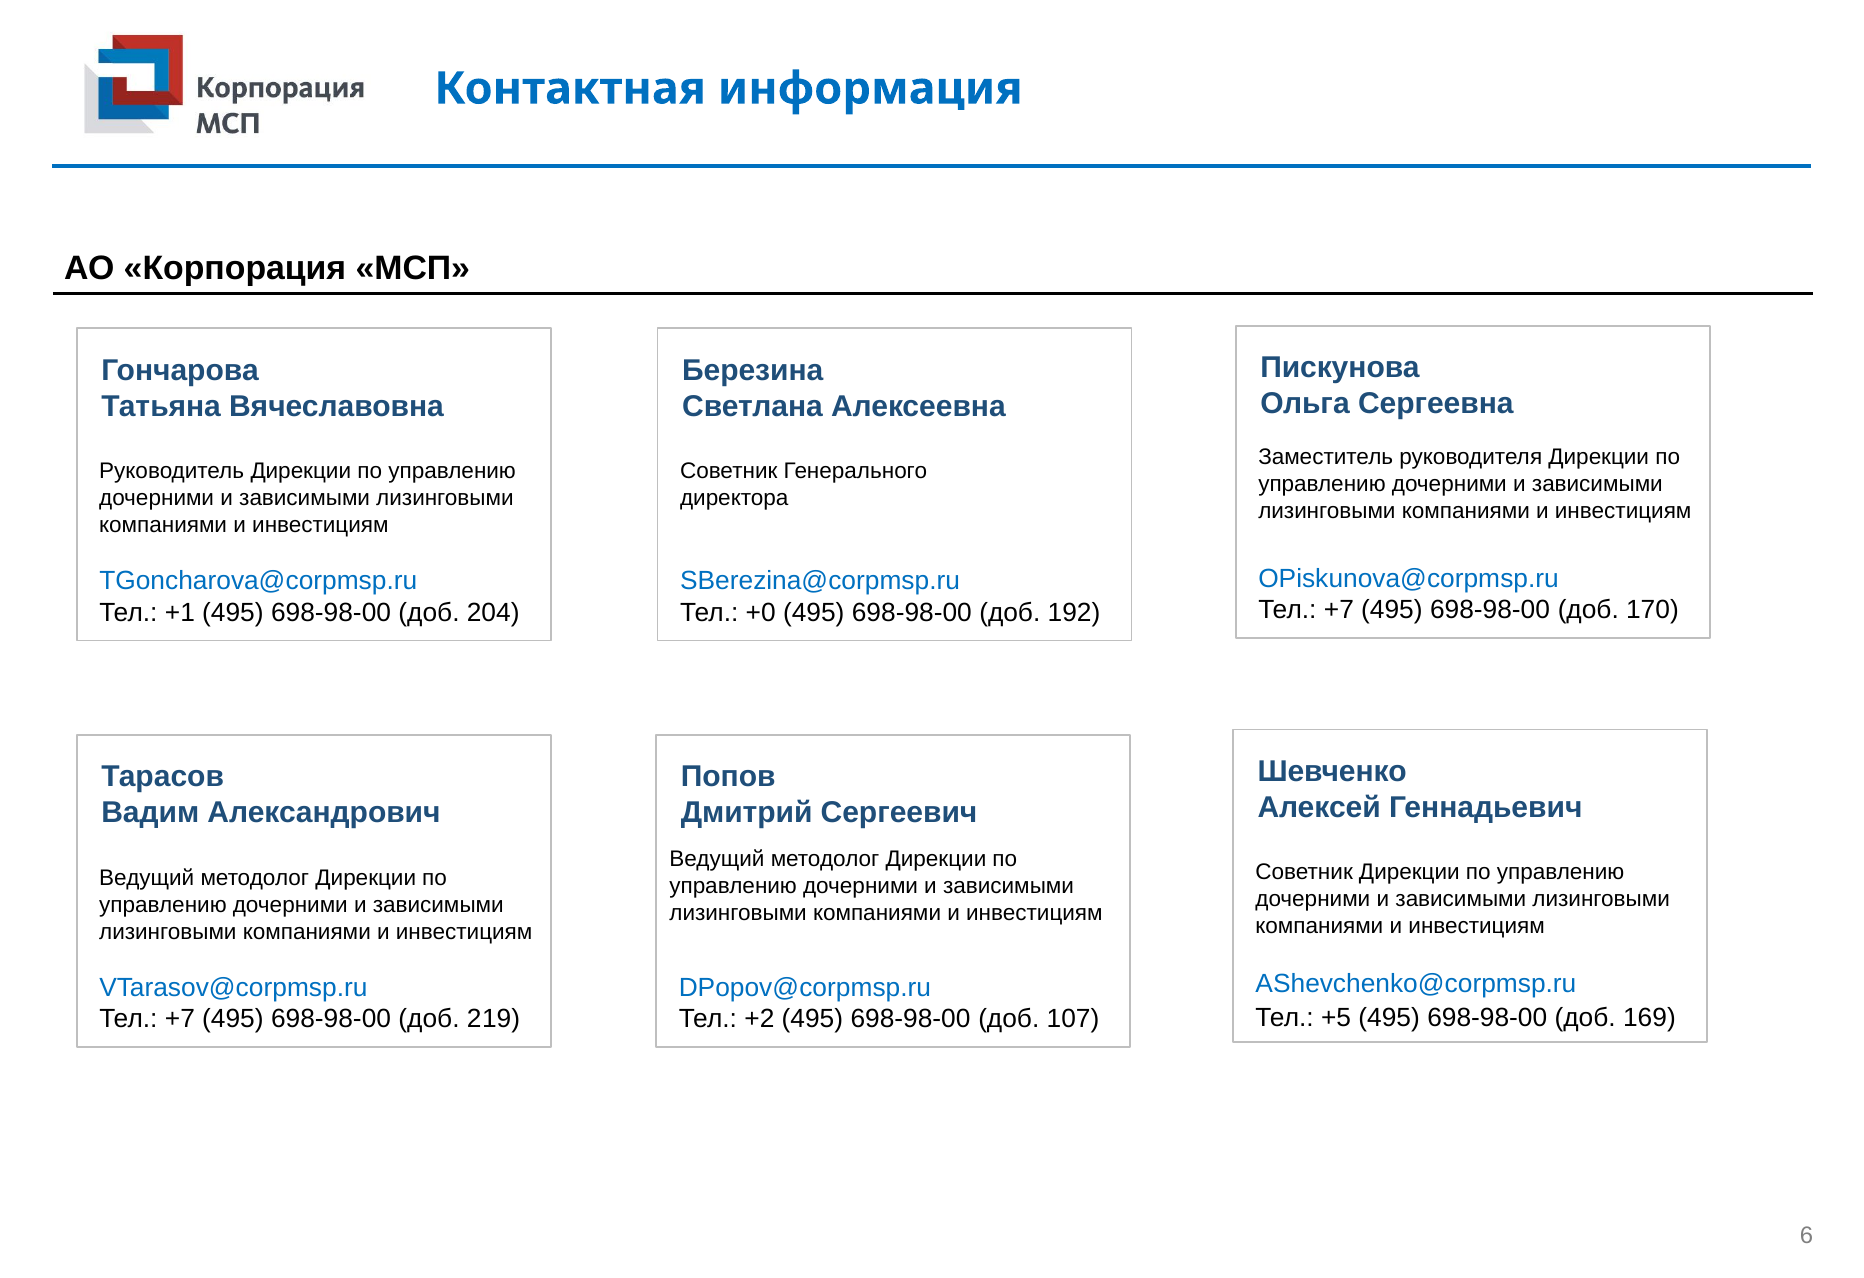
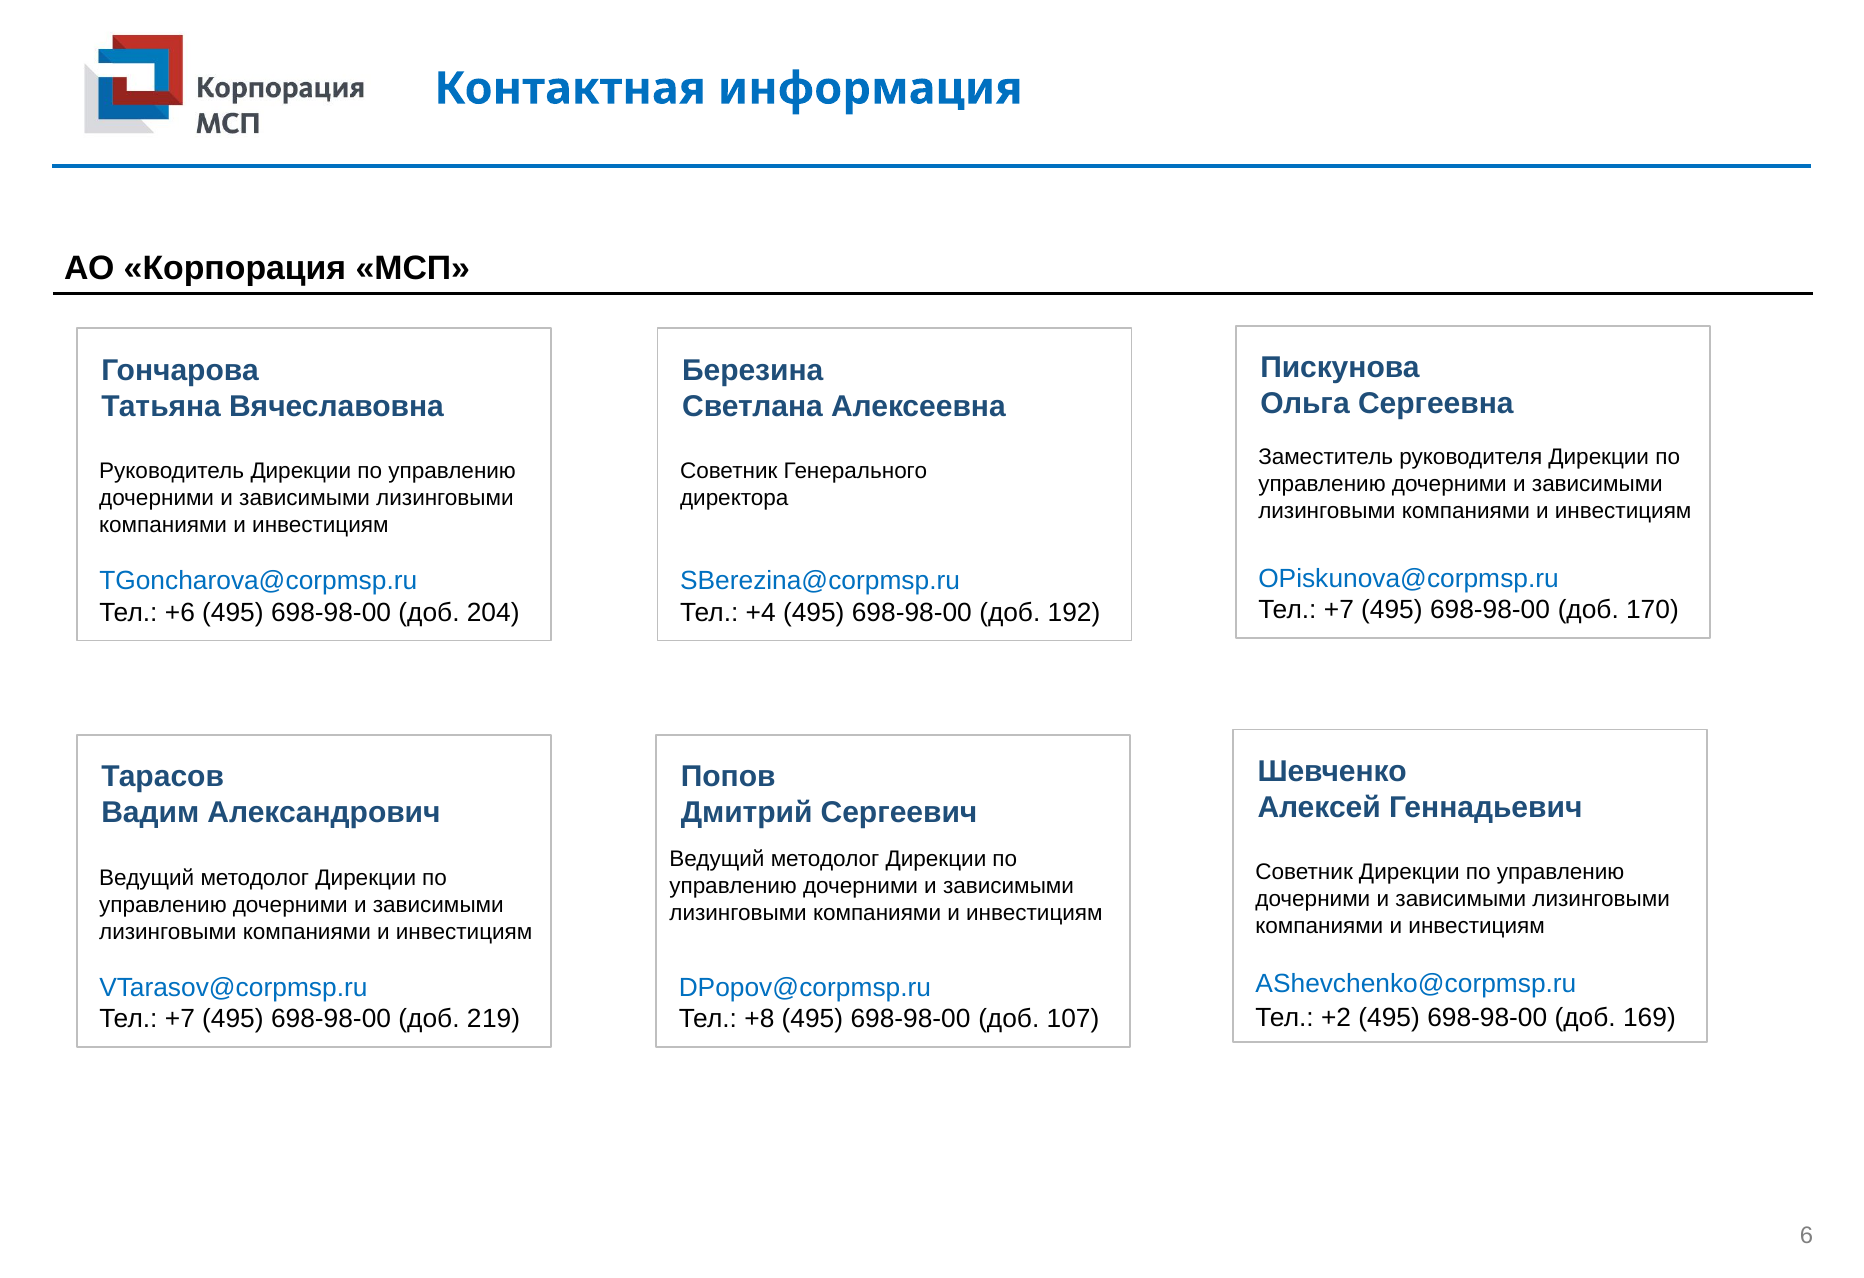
+1: +1 -> +6 (180, 613)
+0: +0 -> +4 (761, 613)
+5: +5 -> +2 (1336, 1018)
+2: +2 -> +8 (759, 1019)
